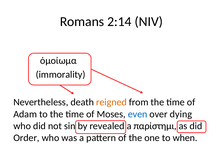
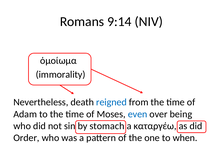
2:14: 2:14 -> 9:14 (119, 22)
reigned colour: orange -> blue (111, 102)
dying: dying -> being (181, 114)
revealed: revealed -> stomach (107, 126)
παρίστημι: παρίστημι -> καταργέω (155, 126)
